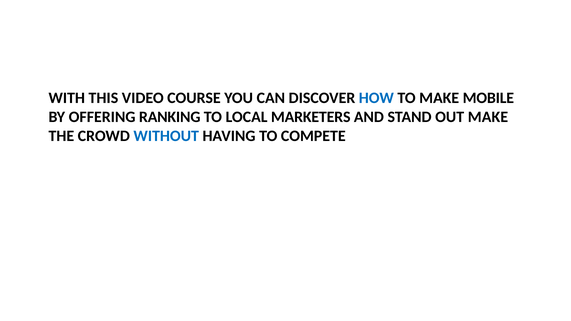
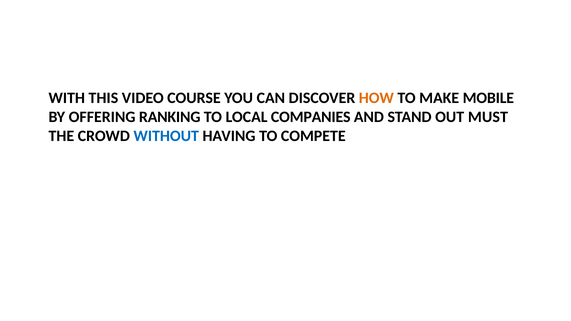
HOW colour: blue -> orange (376, 98)
MARKETERS: MARKETERS -> COMPANIES (311, 117)
OUT MAKE: MAKE -> MUST (488, 117)
